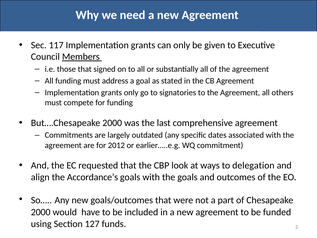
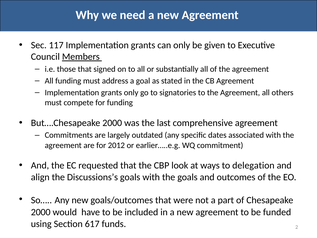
Accordance’s: Accordance’s -> Discussions’s (92, 177)
127: 127 -> 617 (92, 224)
